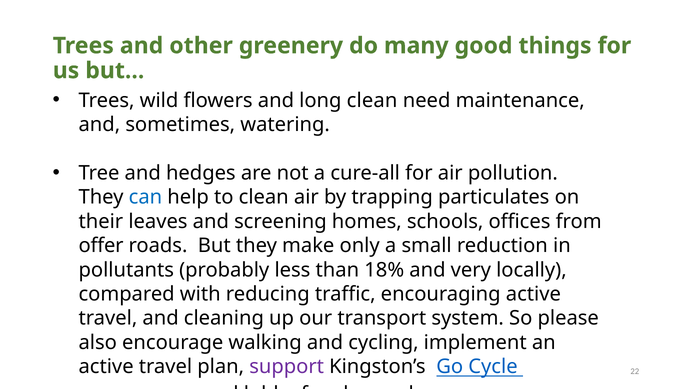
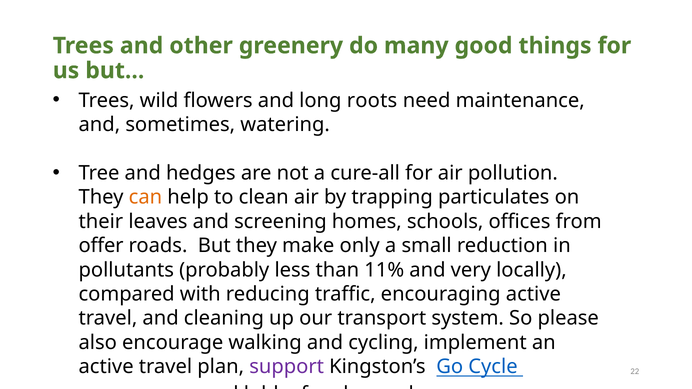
long clean: clean -> roots (372, 100)
can colour: blue -> orange (145, 197)
18%: 18% -> 11% (384, 270)
